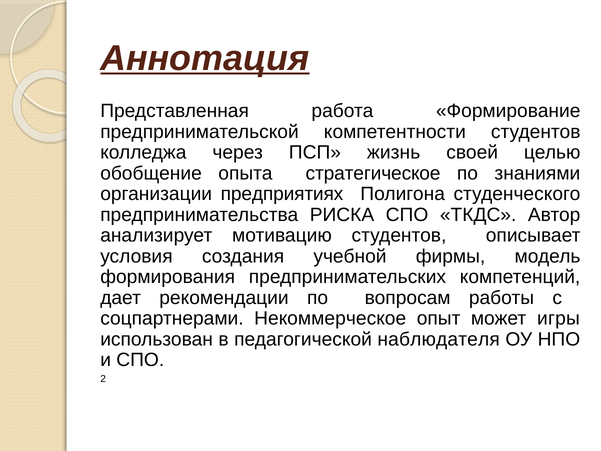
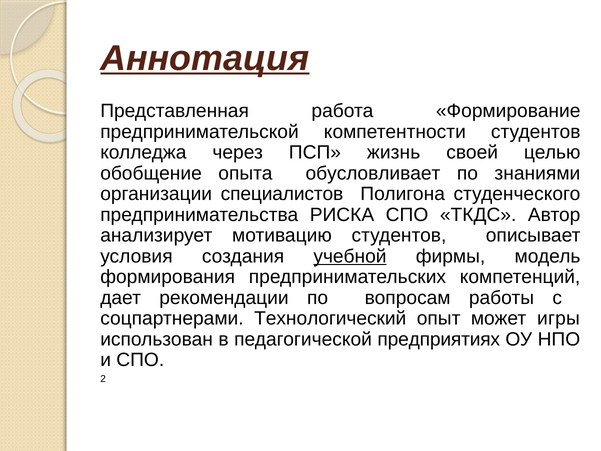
стратегическое: стратегическое -> обусловливает (373, 173)
предприятиях: предприятиях -> специалистов (282, 194)
учебной underline: none -> present (350, 256)
Некоммерческое: Некоммерческое -> Технологический (330, 318)
наблюдателя: наблюдателя -> предприятиях (439, 339)
